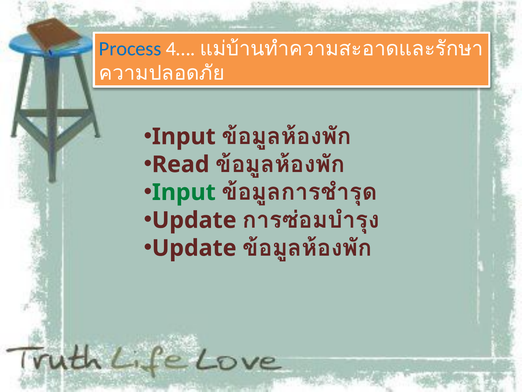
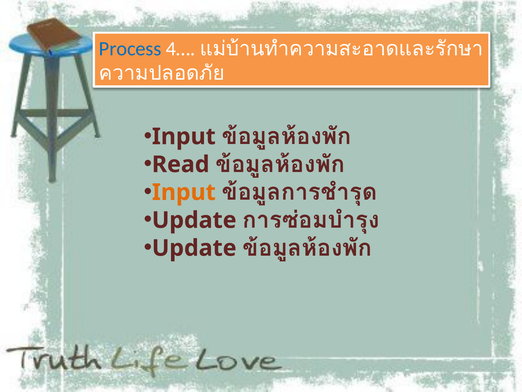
Input colour: green -> orange (184, 192)
